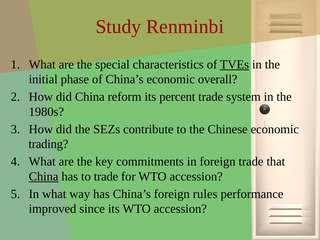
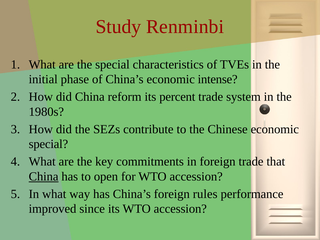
TVEs underline: present -> none (234, 64)
overall: overall -> intense (218, 79)
trading: trading -> special (48, 144)
to trade: trade -> open (106, 176)
